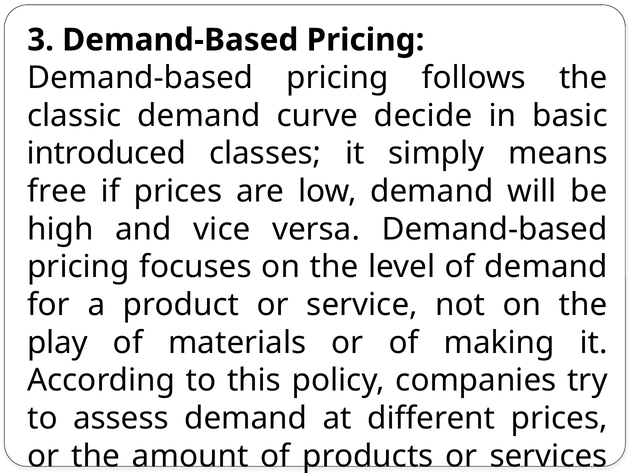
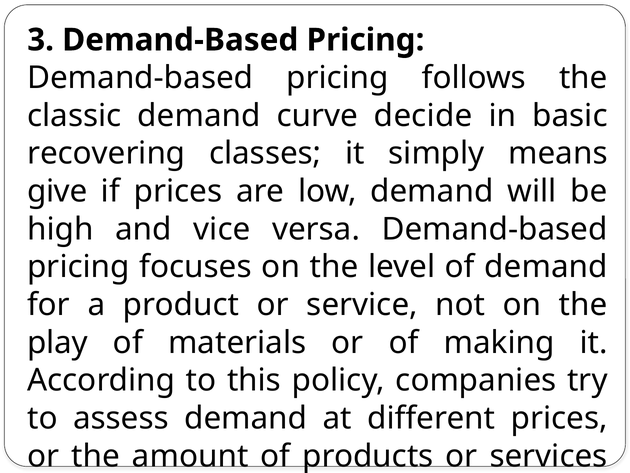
introduced: introduced -> recovering (106, 153)
free: free -> give (57, 191)
